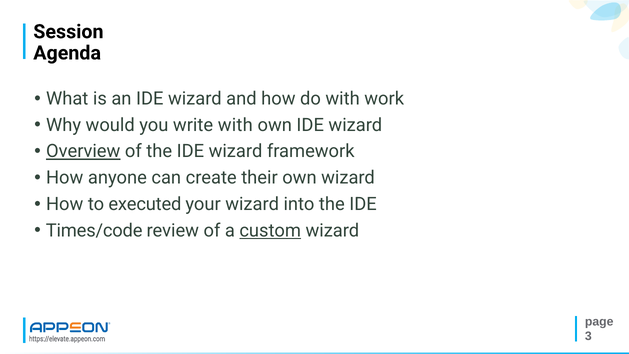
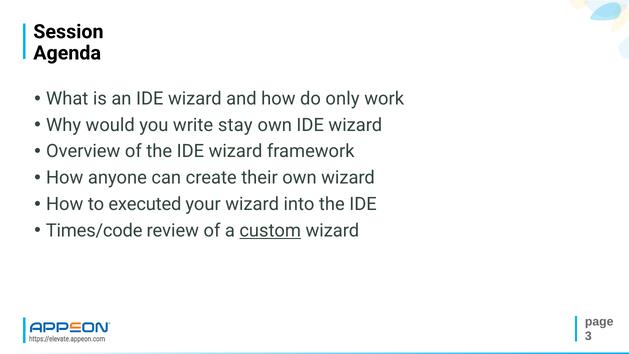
do with: with -> only (343, 99)
write with: with -> stay (235, 125)
Overview underline: present -> none (83, 151)
